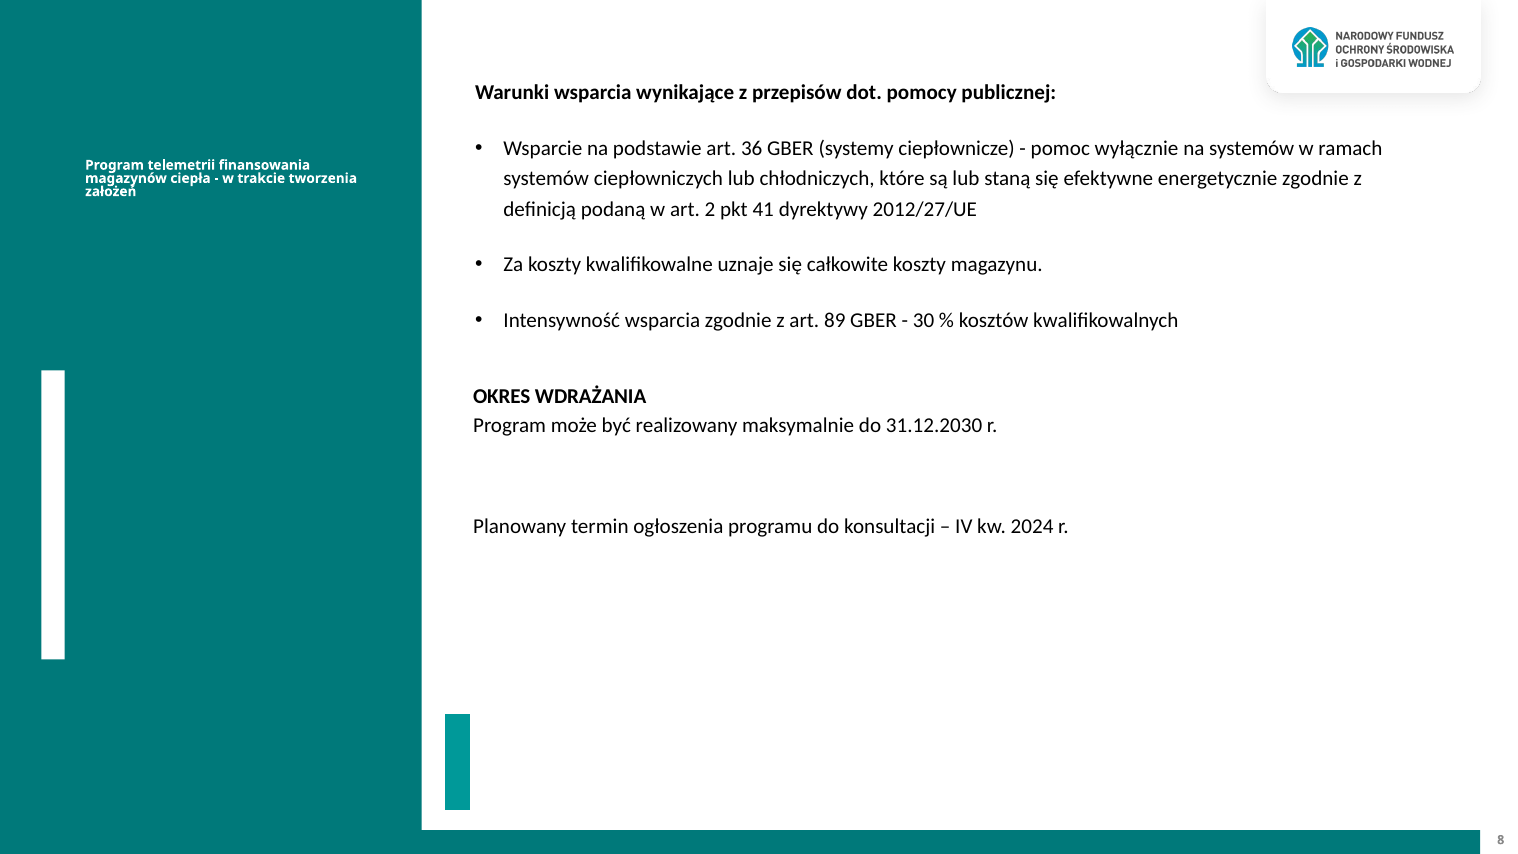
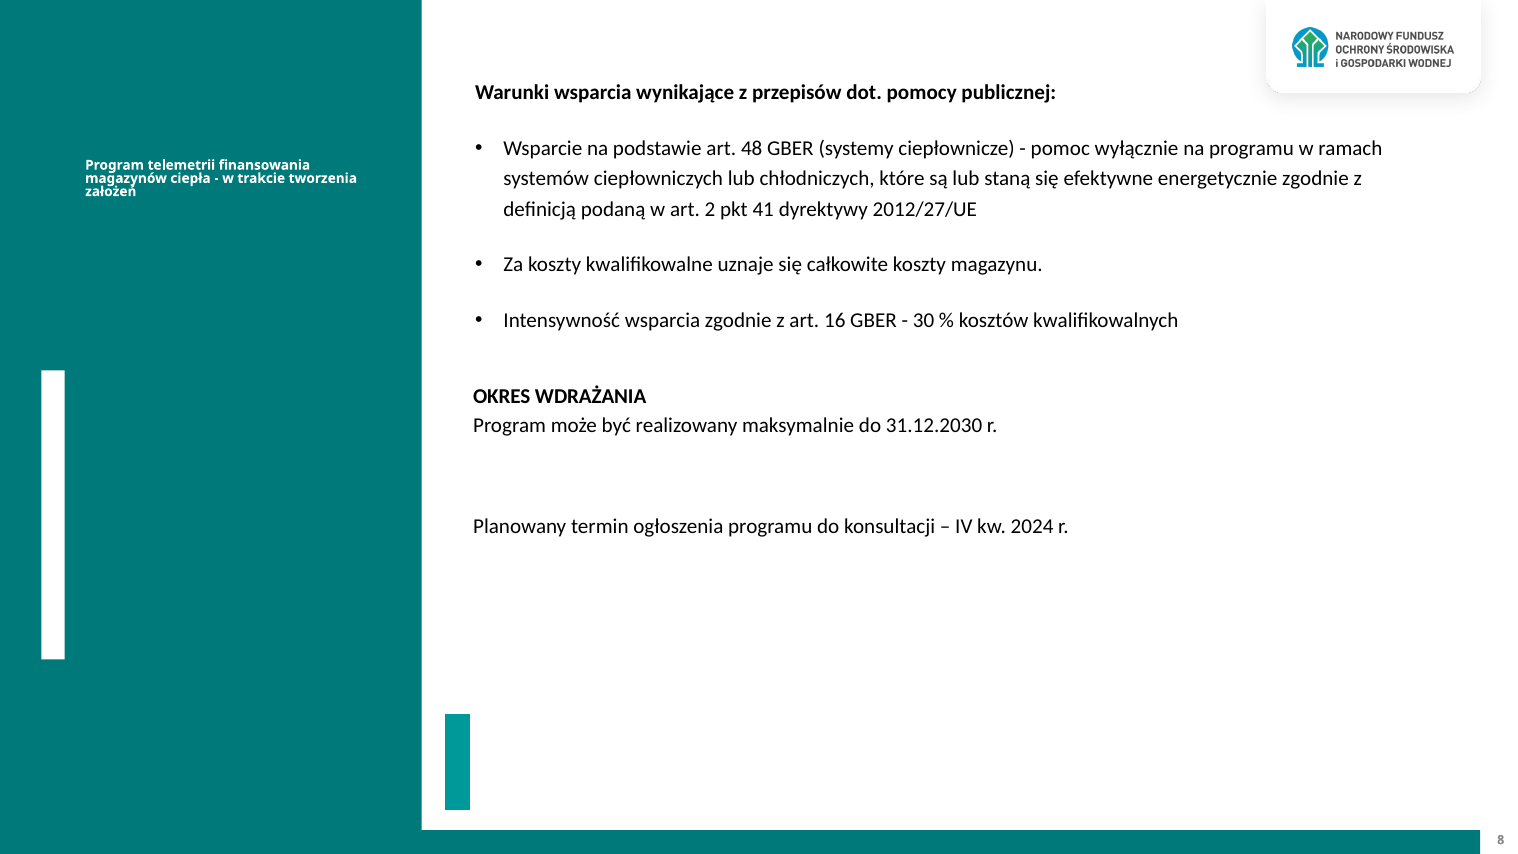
36: 36 -> 48 (752, 149)
na systemów: systemów -> programu (1252, 149)
89: 89 -> 16 (835, 321)
